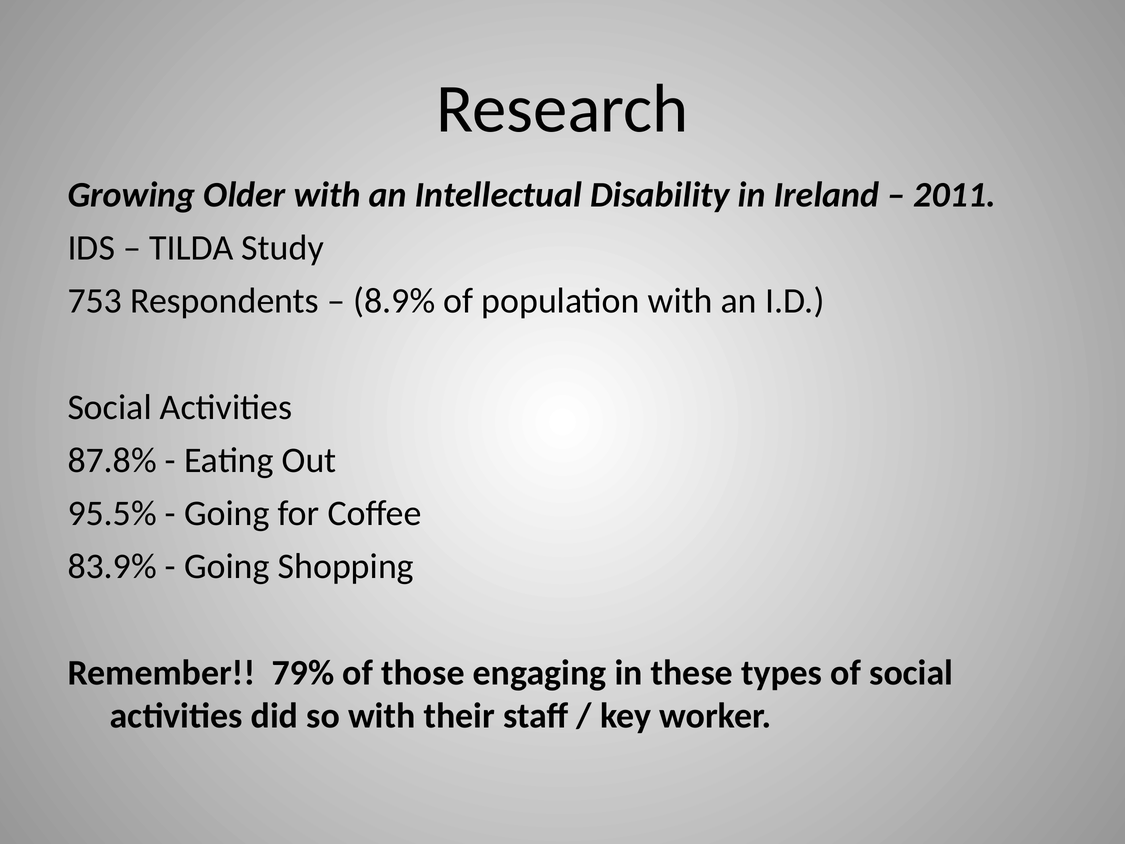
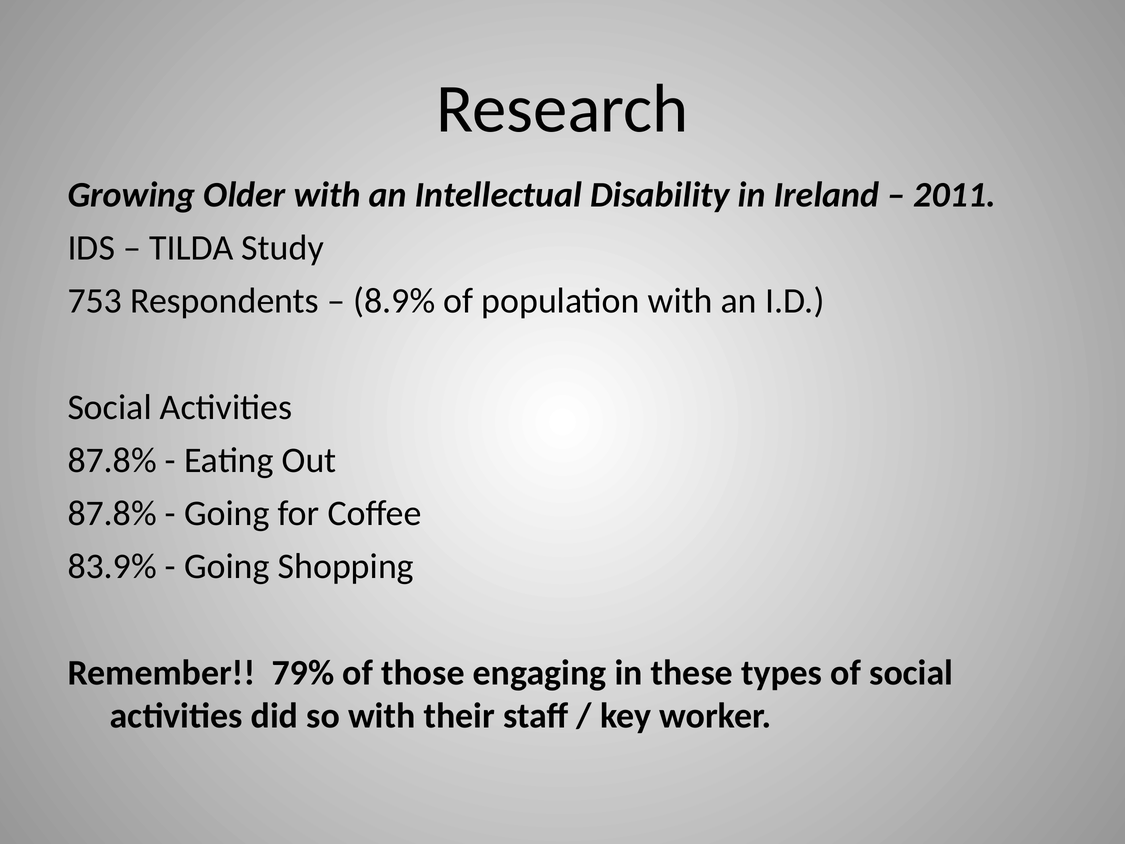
95.5%: 95.5% -> 87.8% (112, 513)
